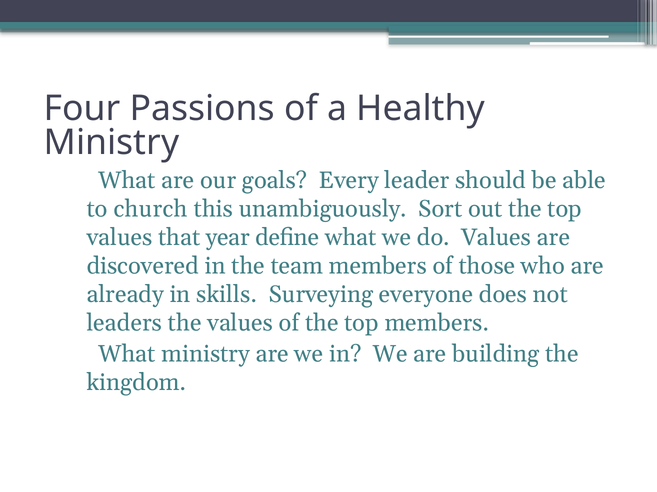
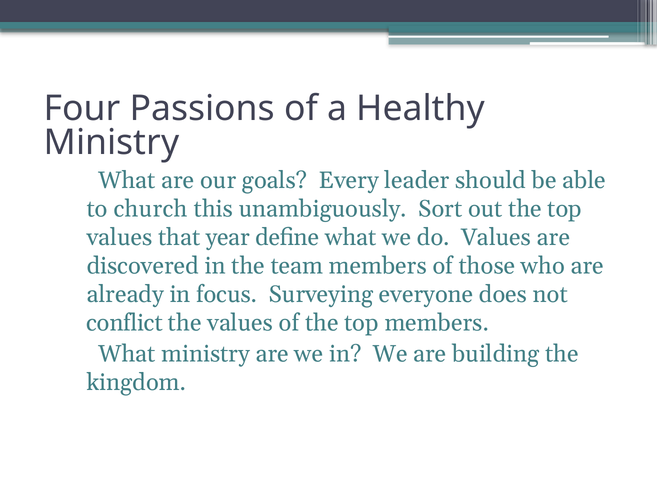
skills: skills -> focus (227, 295)
leaders: leaders -> conflict (125, 323)
